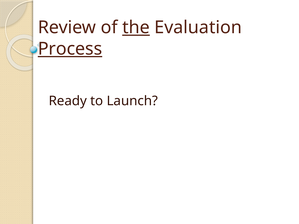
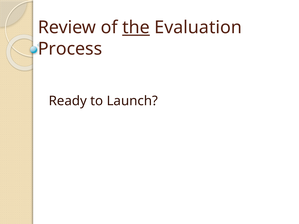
Process underline: present -> none (70, 49)
